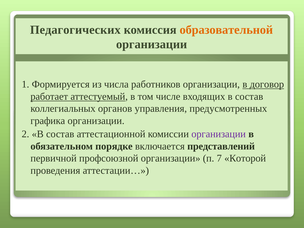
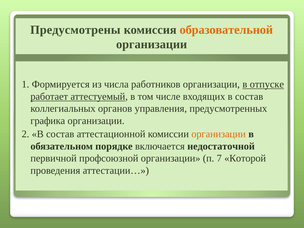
Педагогических: Педагогических -> Предусмотрены (75, 30)
договор: договор -> отпуске (267, 84)
организации colour: purple -> orange (219, 134)
представлений: представлений -> недостаточной (221, 146)
